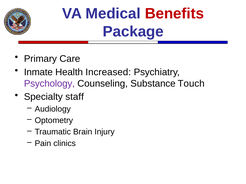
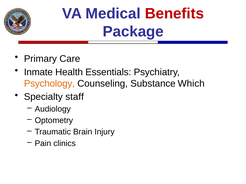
Increased: Increased -> Essentials (108, 72)
Psychology colour: purple -> orange (49, 84)
Touch: Touch -> Which (191, 84)
